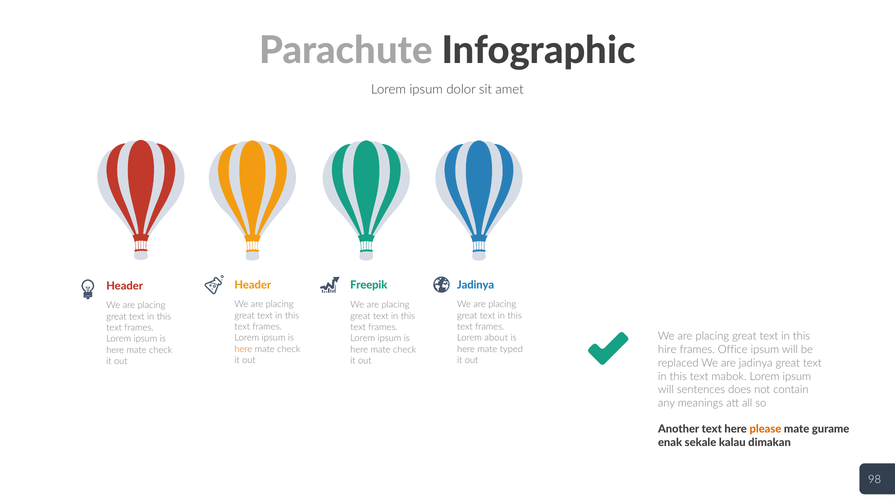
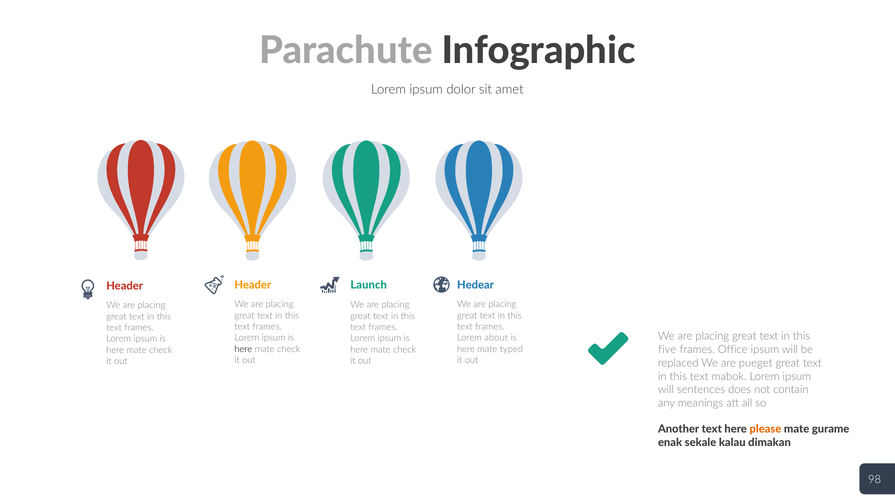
Jadinya: Jadinya -> Hedear (475, 285)
Freepik: Freepik -> Launch (369, 286)
hire: hire -> five (667, 350)
here colour: orange -> black (243, 349)
are jadinya: jadinya -> pueget (756, 363)
